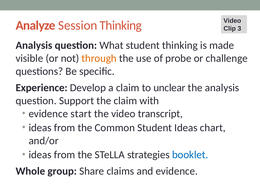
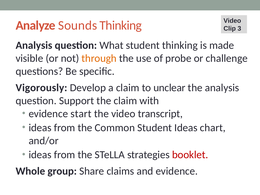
Session: Session -> Sounds (78, 25)
Experience: Experience -> Vigorously (41, 88)
booklet colour: blue -> red (190, 155)
